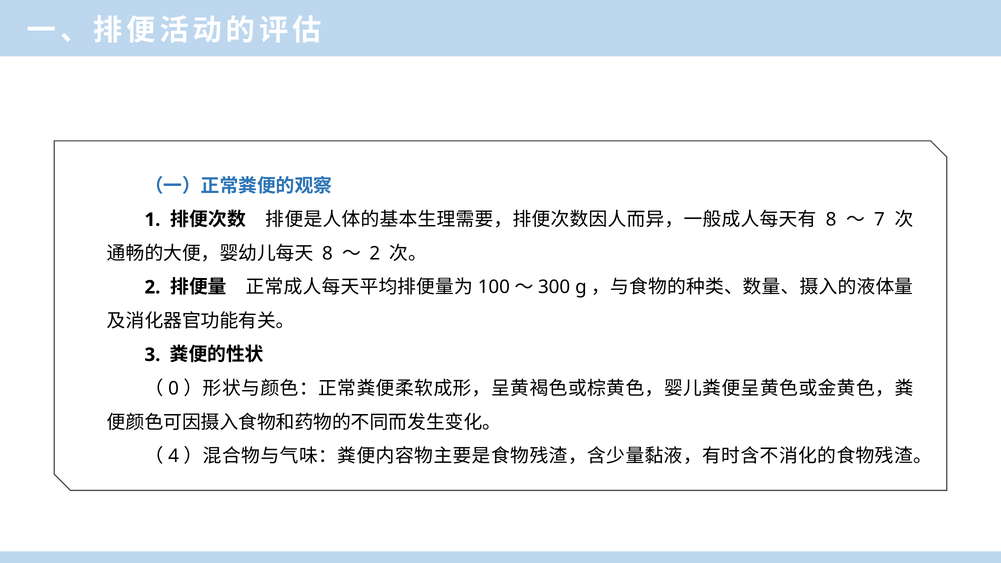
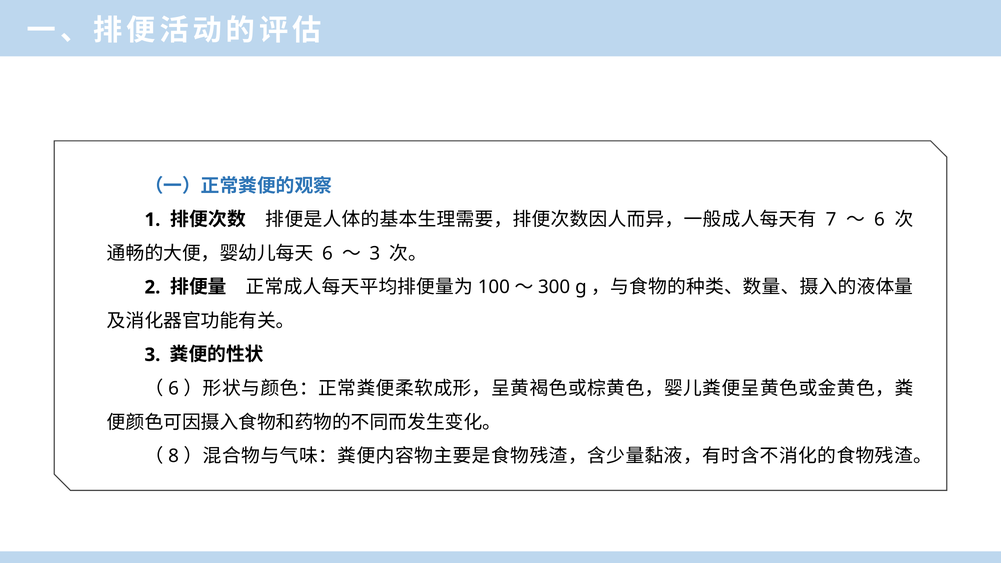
8: 8 -> 7 (831, 220)
7: 7 -> 6 (879, 220)
8: 8 -> 6 (327, 253)
2: 2 -> 3 (375, 253)
0: 0 -> 6 (174, 389)
4: 4 -> 8 (174, 456)
